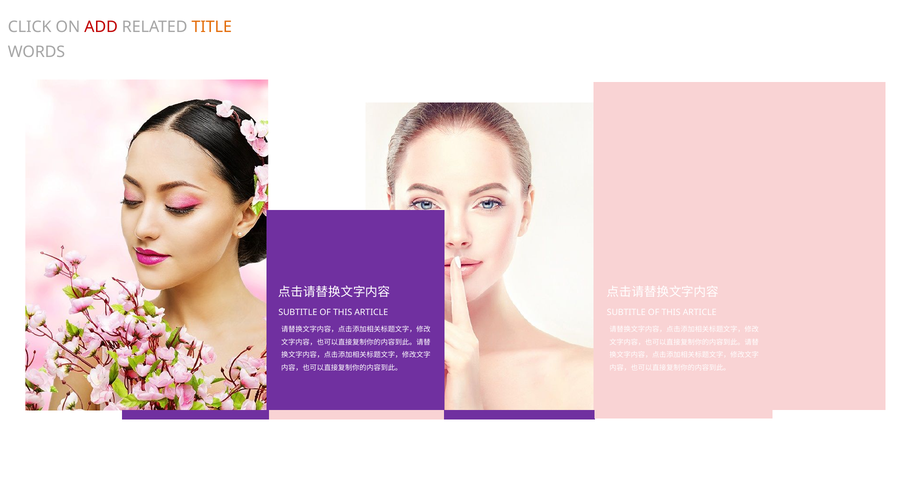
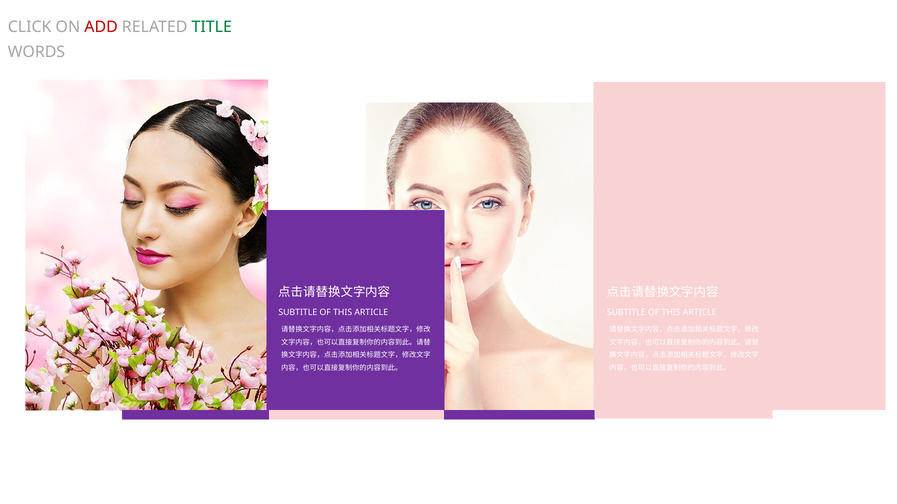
TITLE colour: orange -> green (212, 27)
